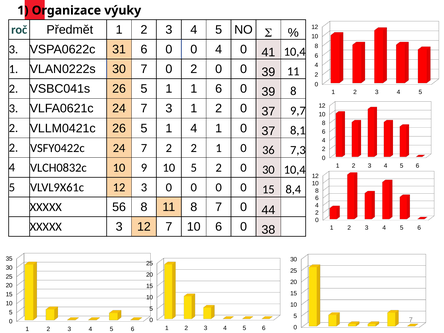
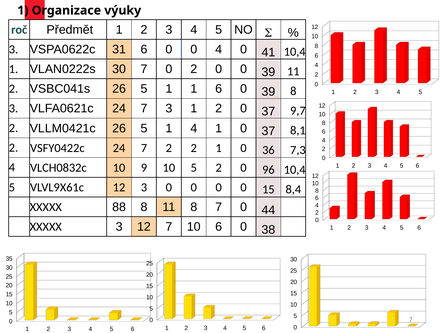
0 30: 30 -> 96 (268, 170)
56: 56 -> 88 (119, 207)
